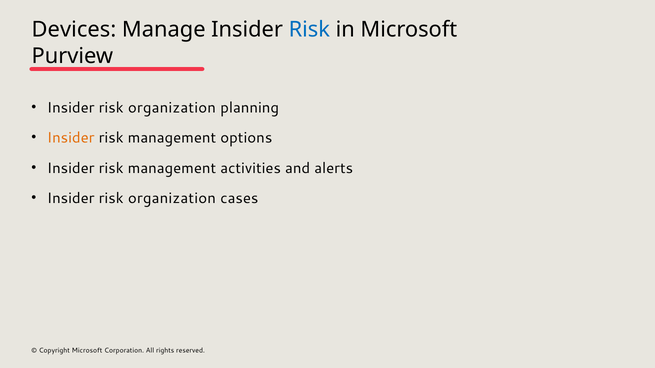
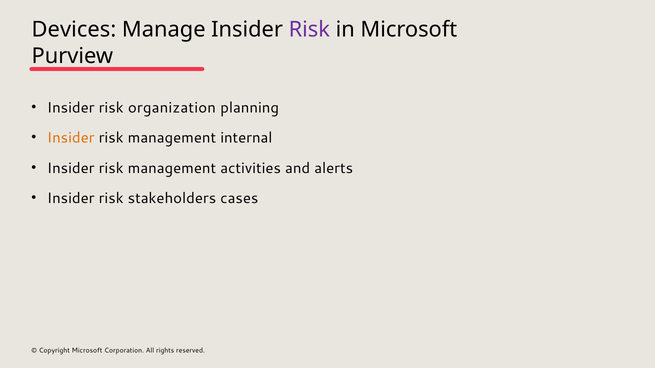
Risk colour: blue -> purple (309, 30)
options: options -> internal (246, 138)
organization: organization -> stakeholders (172, 199)
